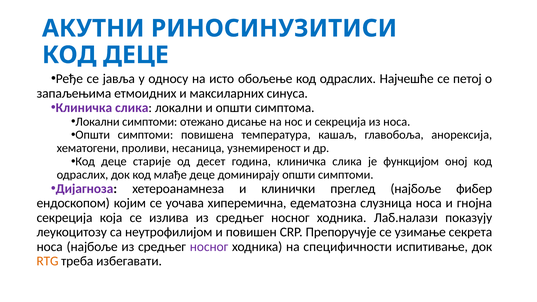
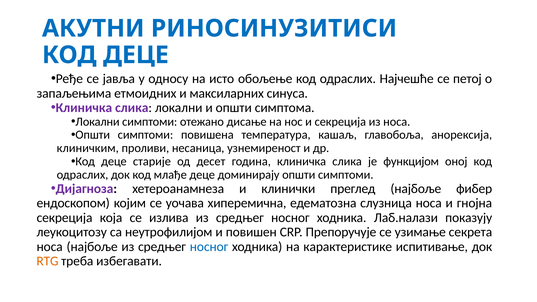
хематогени: хематогени -> клиничким (88, 148)
носног colour: purple -> blue (209, 247)
специфичности: специфичности -> карактеристике (348, 247)
